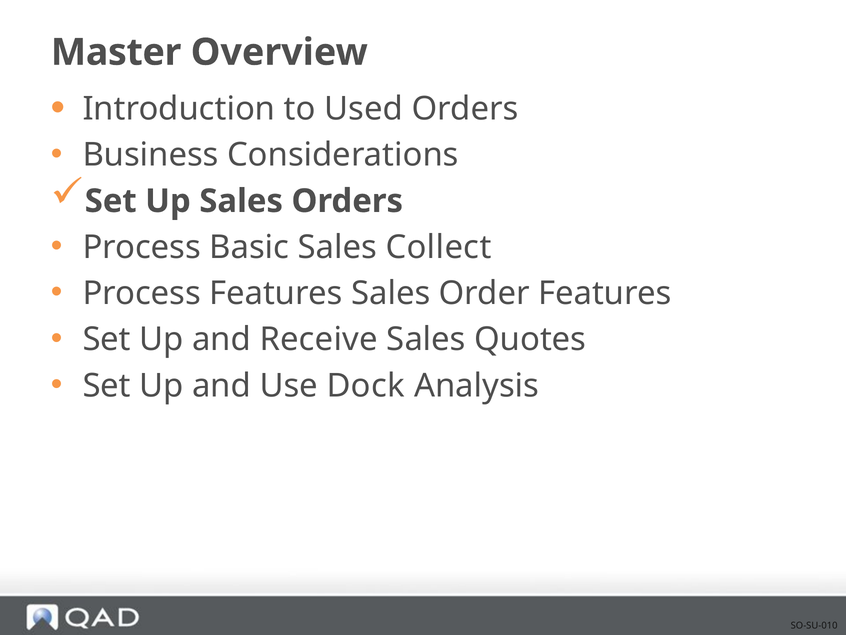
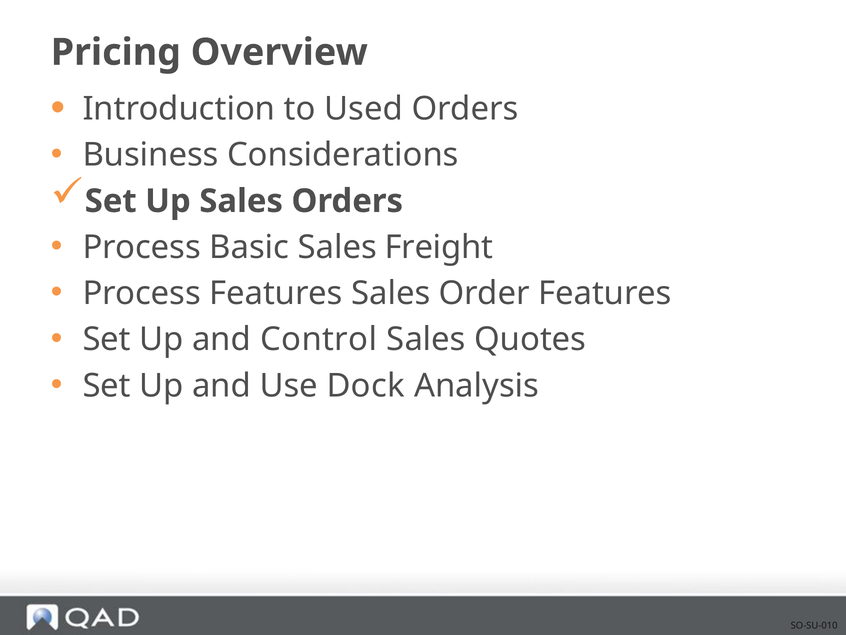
Master: Master -> Pricing (116, 52)
Collect: Collect -> Freight (439, 247)
Receive: Receive -> Control (319, 339)
